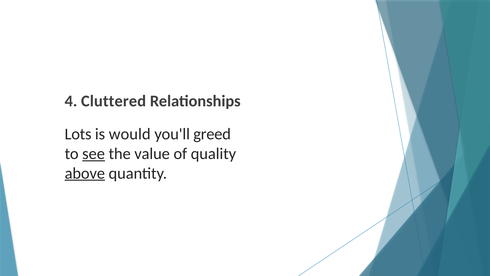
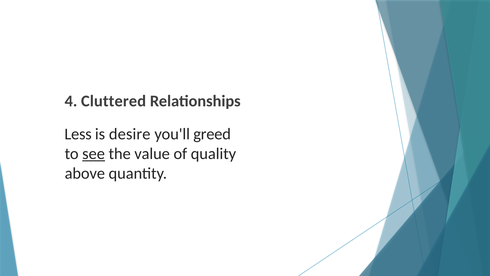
Lots: Lots -> Less (78, 134)
would: would -> desire (130, 134)
above underline: present -> none (85, 173)
